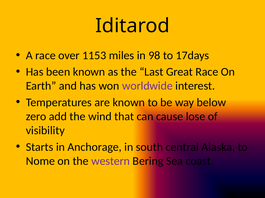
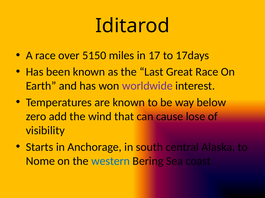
1153: 1153 -> 5150 (94, 56)
98: 98 -> 17 (154, 56)
western colour: purple -> blue (111, 162)
